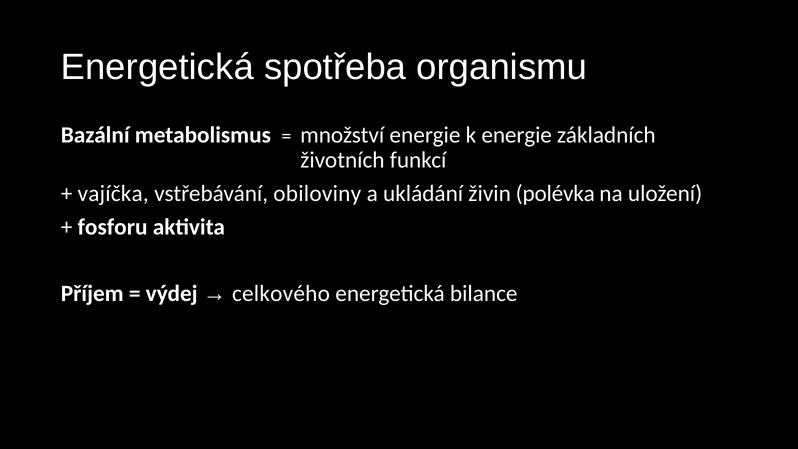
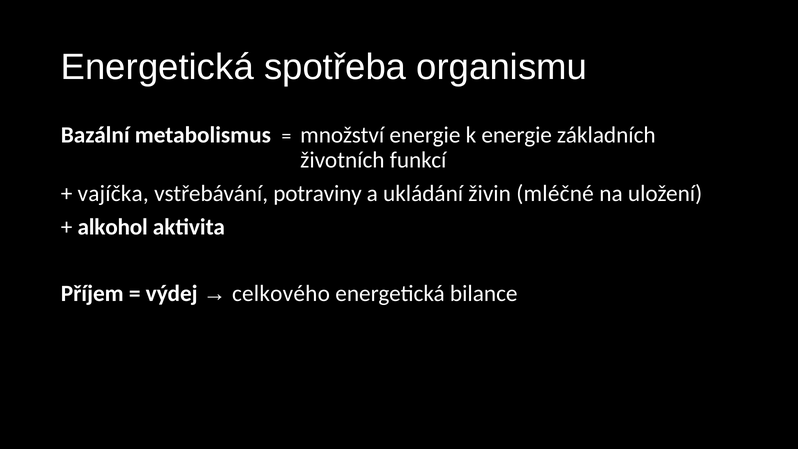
obiloviny: obiloviny -> potraviny (317, 193)
polévka: polévka -> mléčné (555, 193)
fosforu: fosforu -> alkohol (113, 227)
